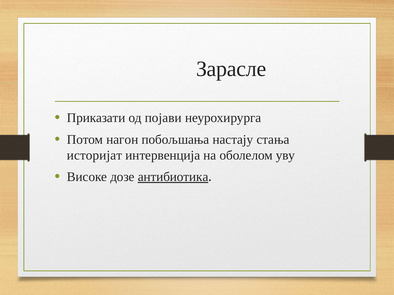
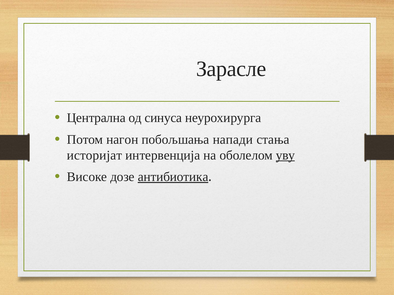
Приказати: Приказати -> Централна (96, 118)
појави: појави -> синуса (163, 118)
настају: настају -> напади (233, 140)
уву underline: none -> present (286, 155)
